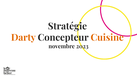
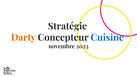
Cuisine colour: orange -> blue (107, 38)
